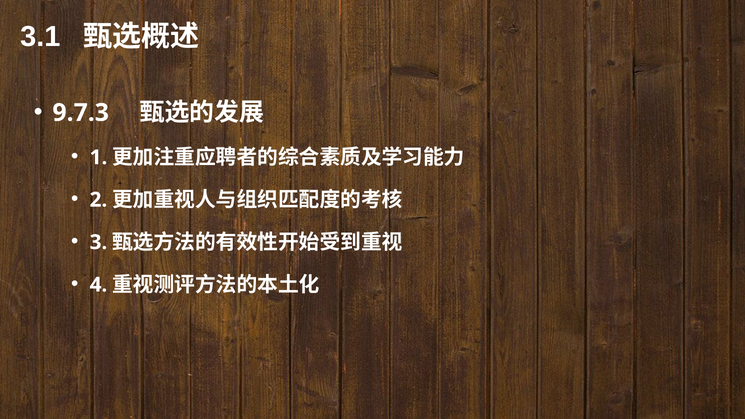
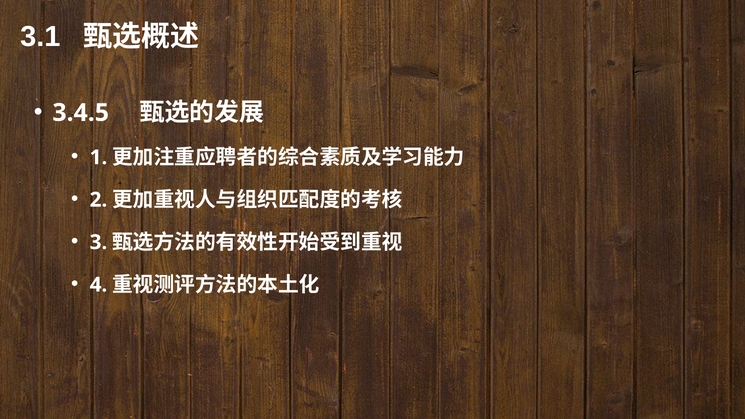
9.7.3: 9.7.3 -> 3.4.5 (81, 113)
